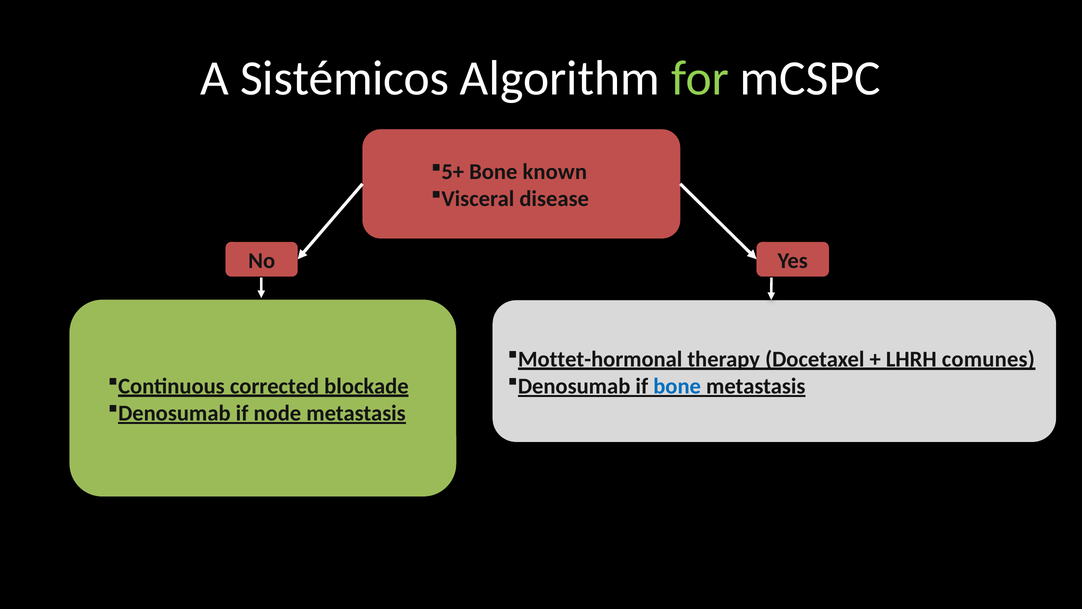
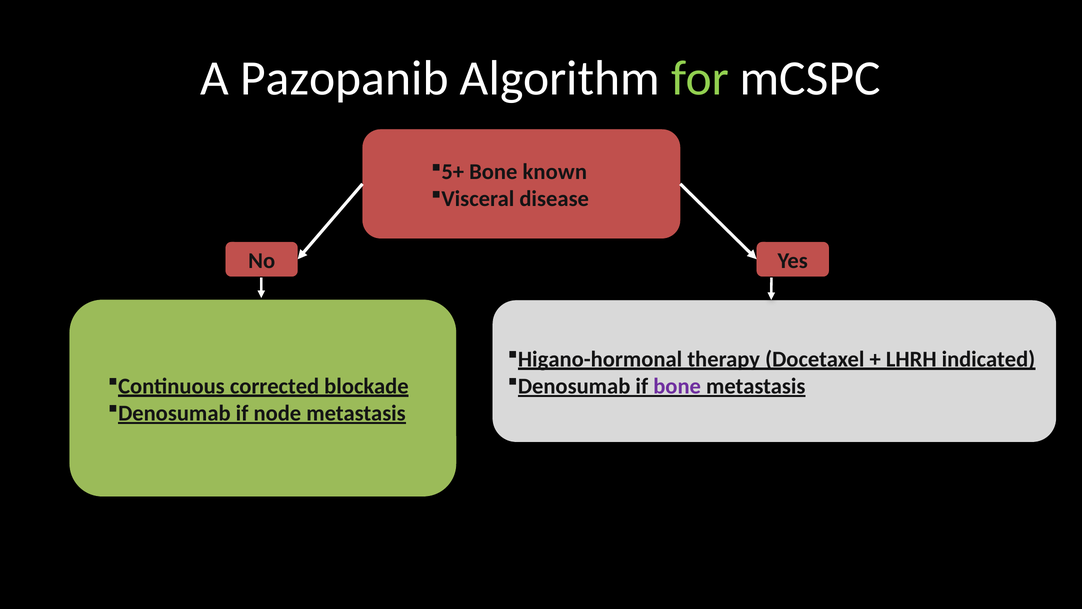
Sistémicos: Sistémicos -> Pazopanib (344, 79)
Mottet-hormonal: Mottet-hormonal -> Higano-hormonal (600, 359)
comunes: comunes -> indicated (988, 359)
bone colour: blue -> purple (677, 386)
